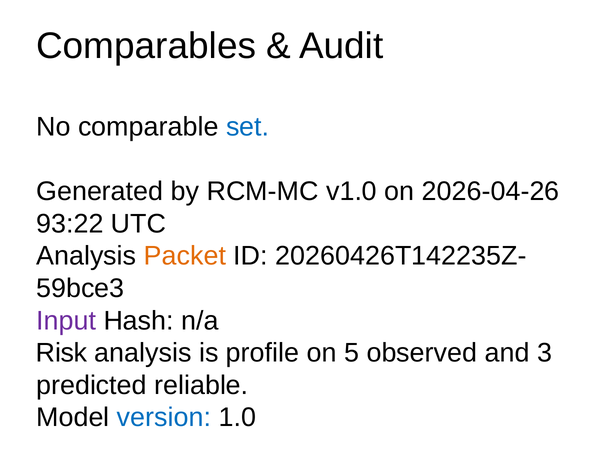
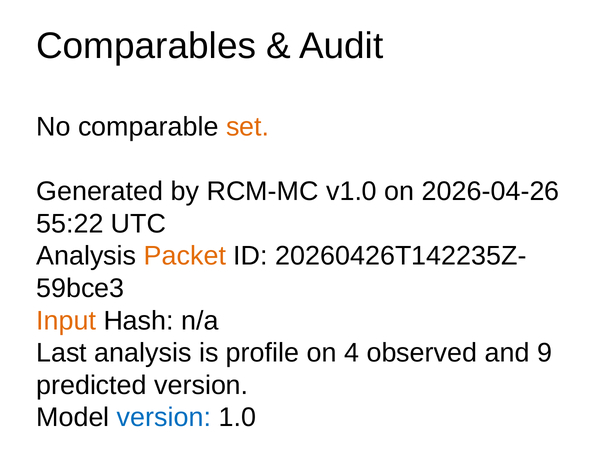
set colour: blue -> orange (248, 127)
93:22: 93:22 -> 55:22 (70, 224)
Input colour: purple -> orange (66, 321)
Risk: Risk -> Last (62, 353)
5: 5 -> 4 (352, 353)
3: 3 -> 9 (545, 353)
predicted reliable: reliable -> version (201, 385)
